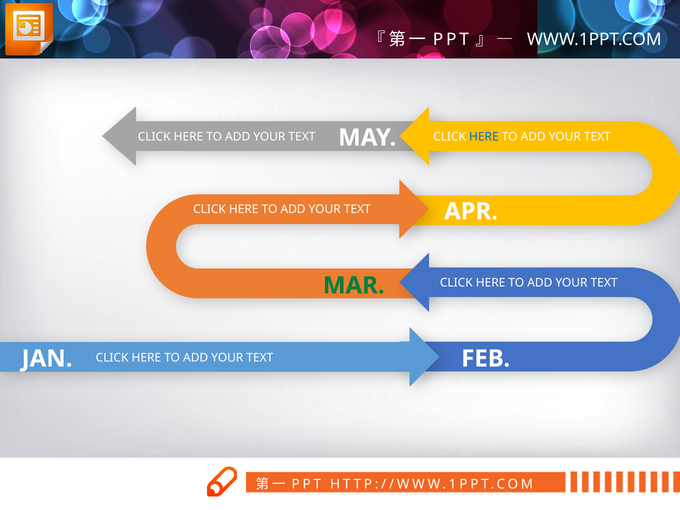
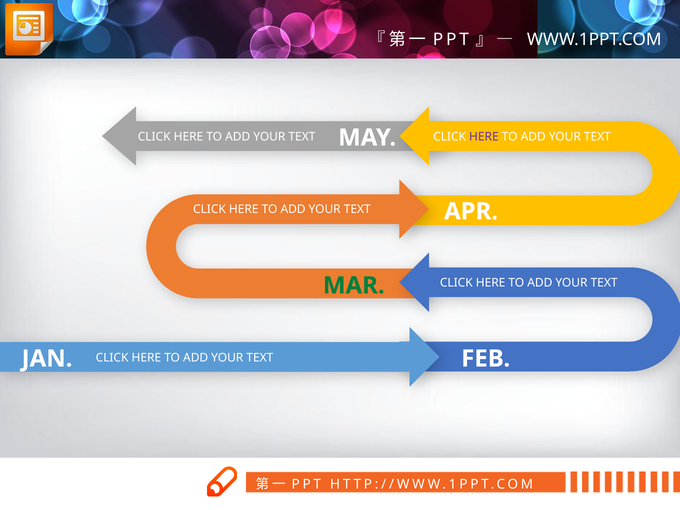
HERE colour: blue -> purple (484, 137)
